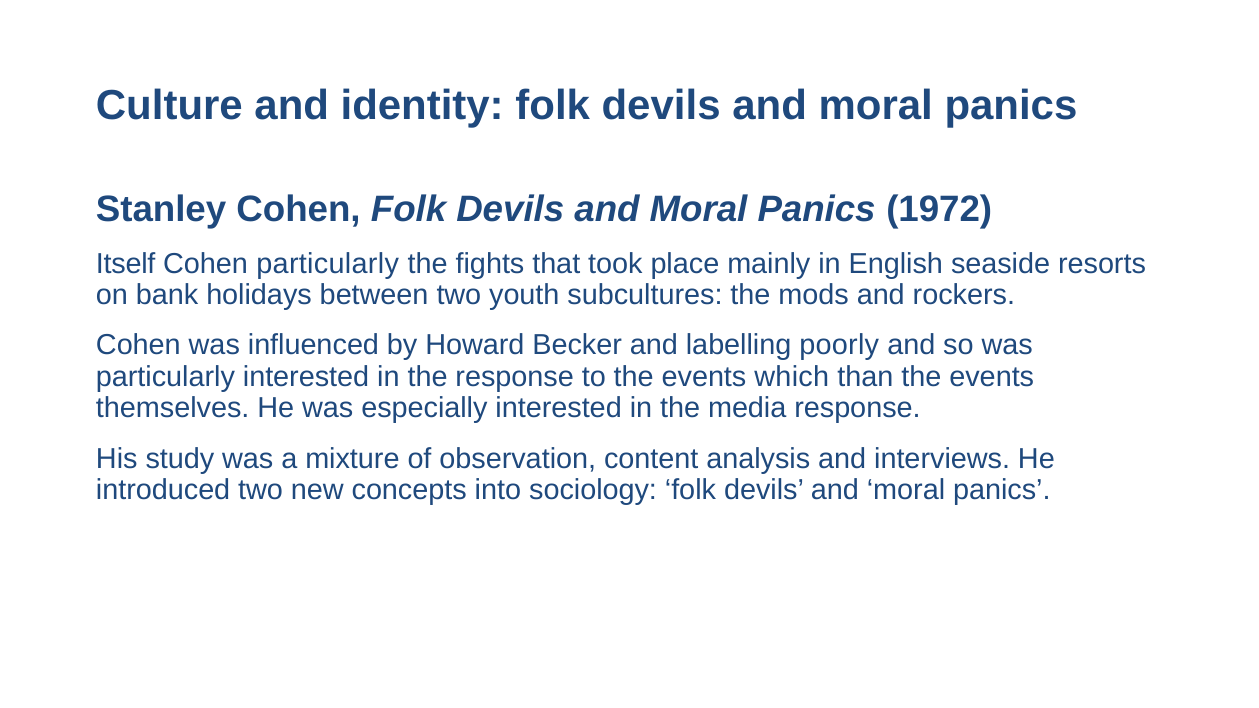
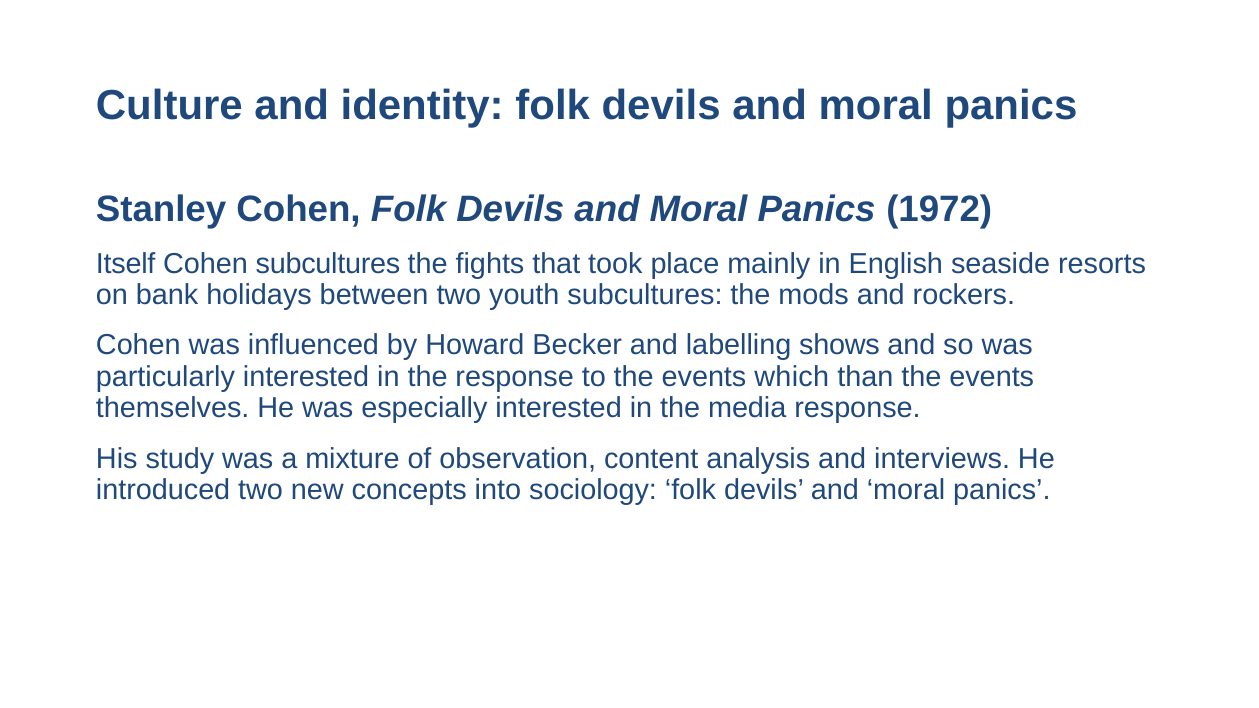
Cohen particularly: particularly -> subcultures (328, 264)
poorly: poorly -> shows (839, 346)
